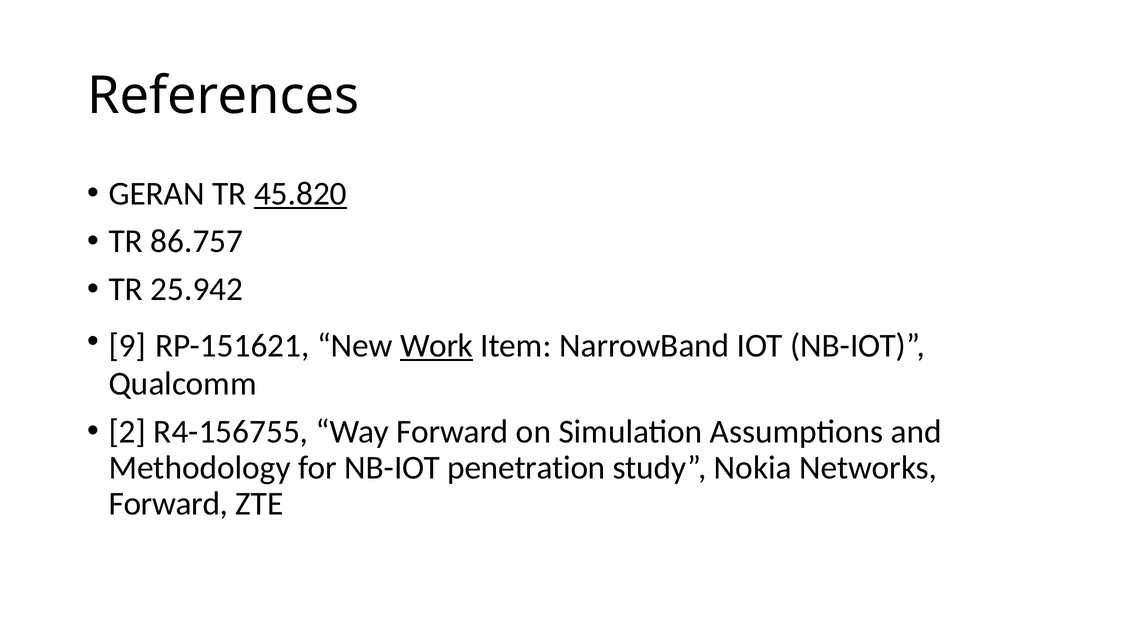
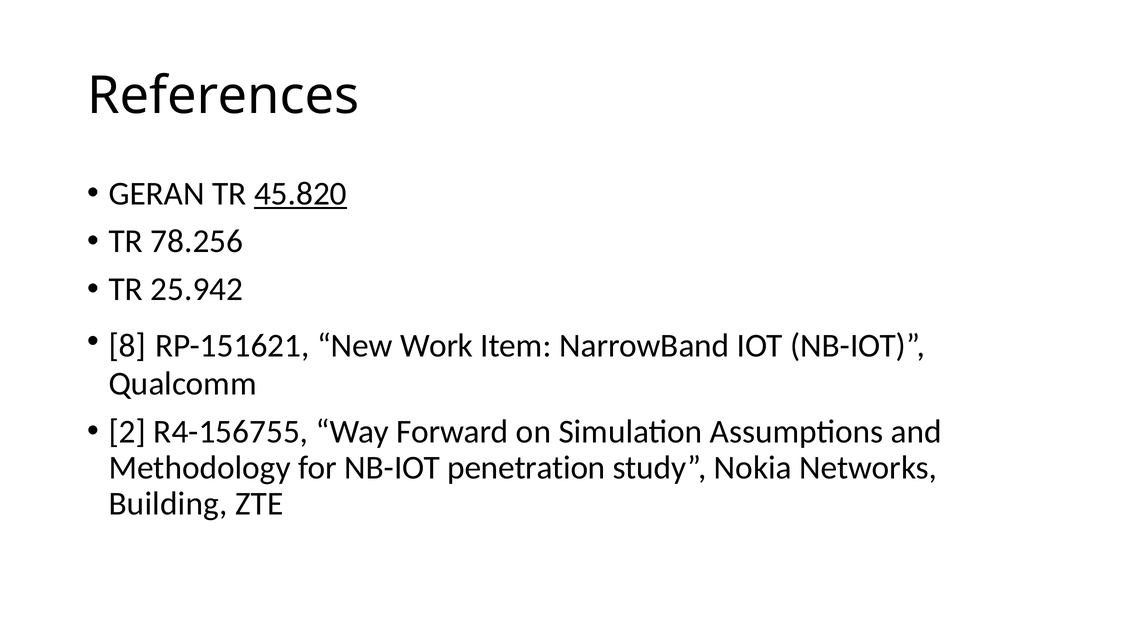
86.757: 86.757 -> 78.256 (197, 241)
9: 9 -> 8 (127, 345)
Work underline: present -> none (437, 345)
Forward: Forward -> Building (168, 503)
